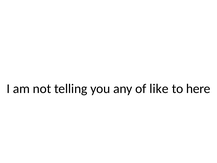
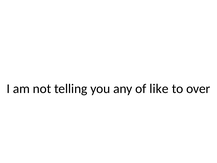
here: here -> over (198, 89)
